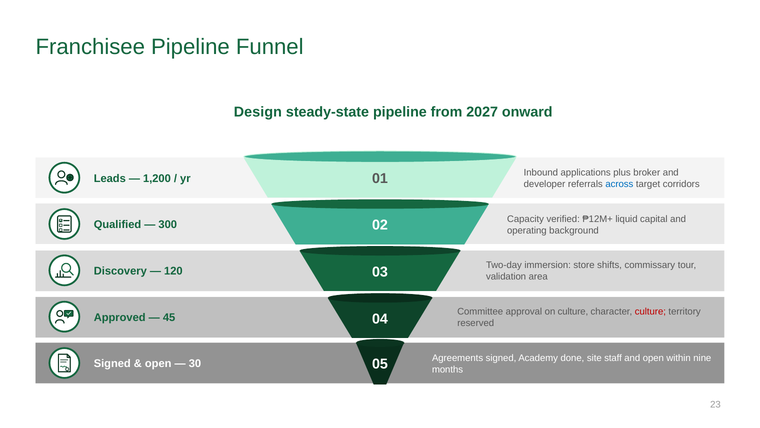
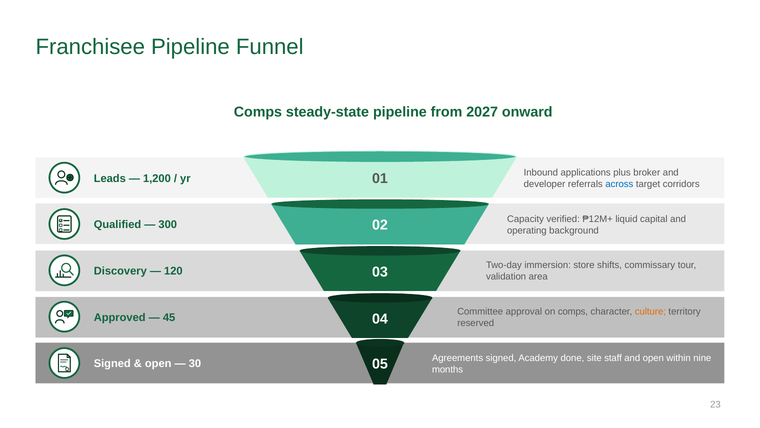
Design: Design -> Comps (258, 112)
on culture: culture -> comps (573, 311)
culture colour: red -> orange (650, 311)
